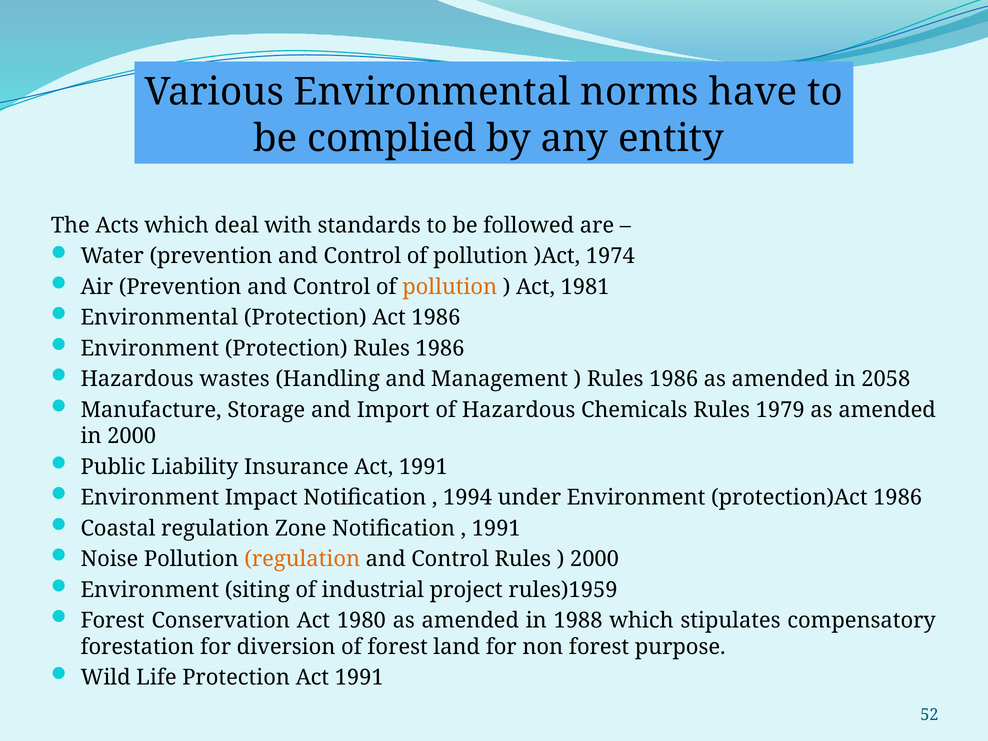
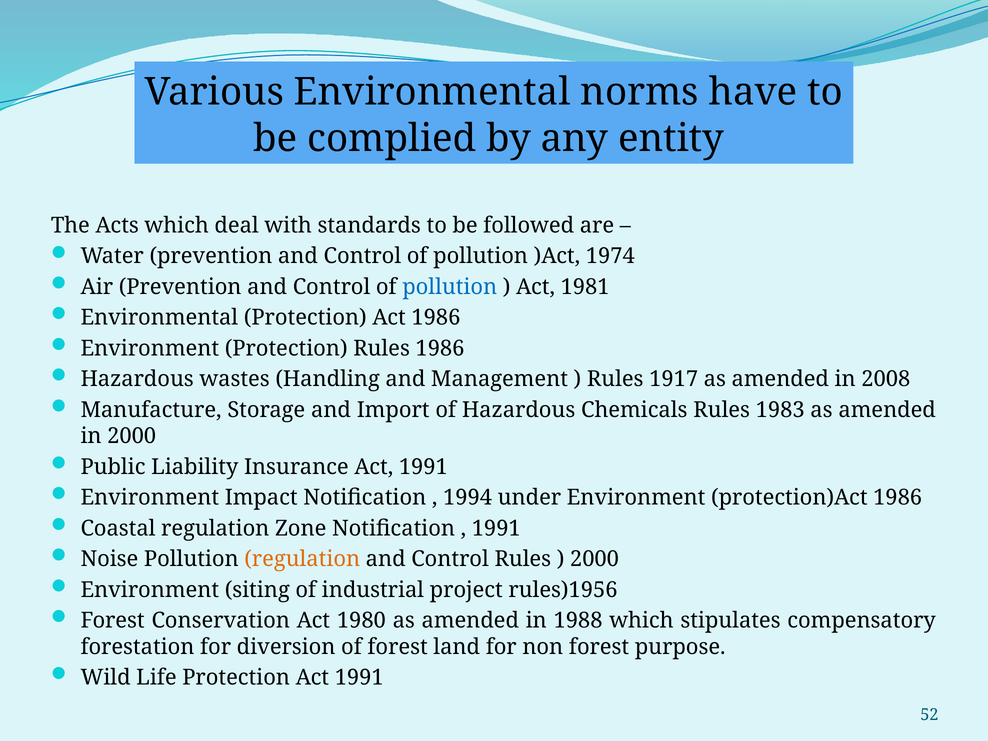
pollution colour: orange -> blue (450, 287)
1986: 1986 -> 1917 (674, 379)
2058: 2058 -> 2008 (886, 379)
1979: 1979 -> 1983 (780, 410)
rules)1959: rules)1959 -> rules)1956 (563, 590)
